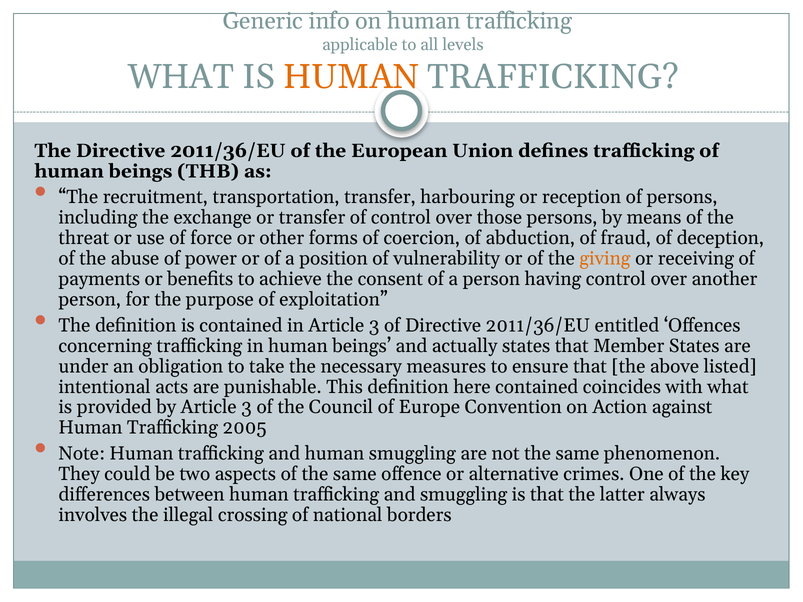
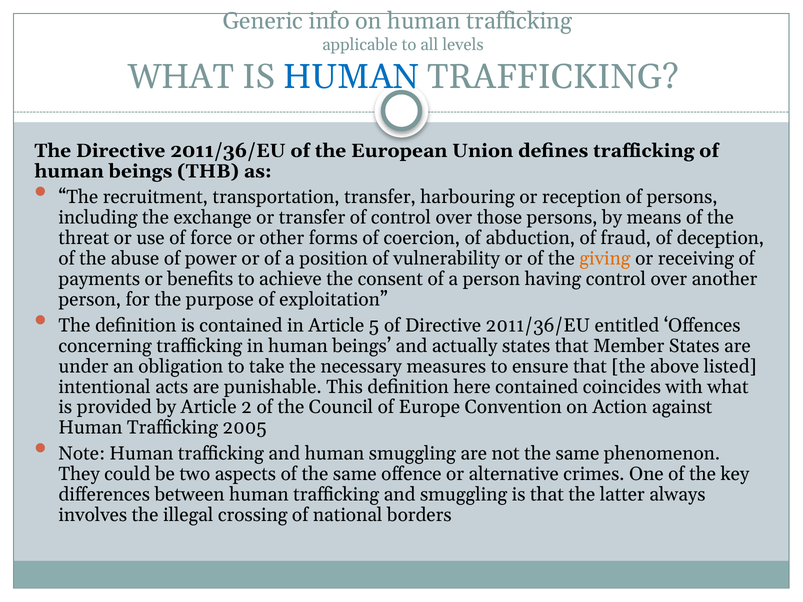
HUMAN colour: orange -> blue (351, 77)
in Article 3: 3 -> 5 (374, 325)
by Article 3: 3 -> 2 (247, 407)
